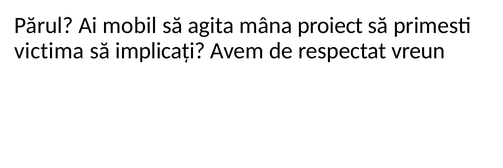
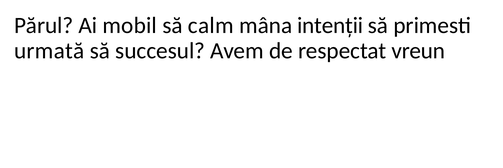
agita: agita -> calm (211, 25)
proiect: proiect -> intenții (330, 25)
victima: victima -> urmată (49, 51)
implicați: implicați -> succesul (160, 51)
